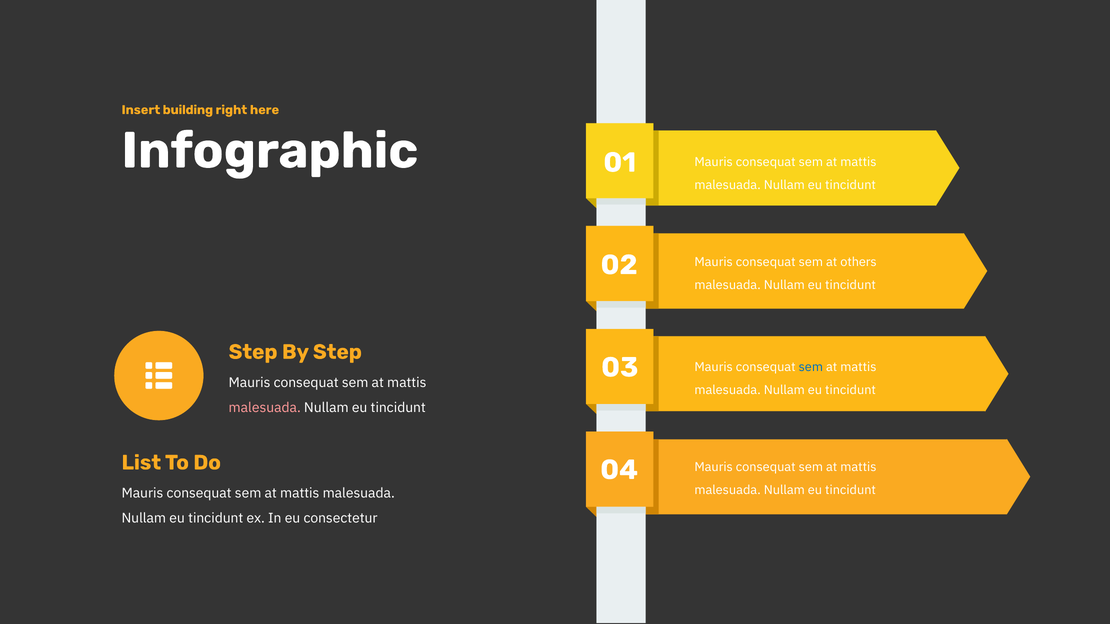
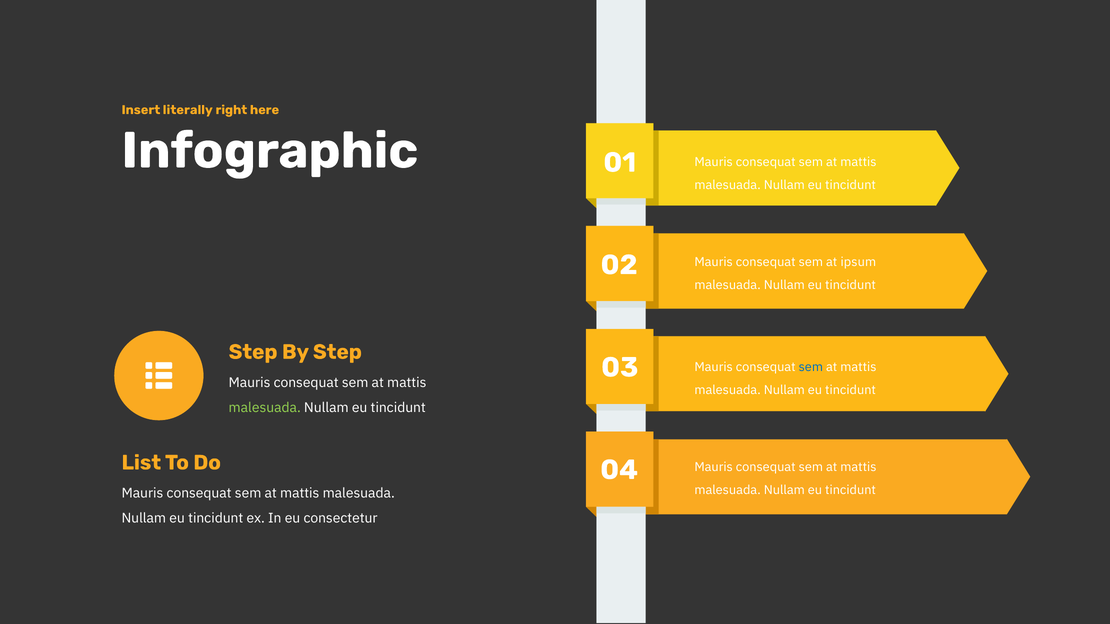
building: building -> literally (188, 110)
others: others -> ipsum (858, 262)
malesuada colour: pink -> light green (265, 408)
